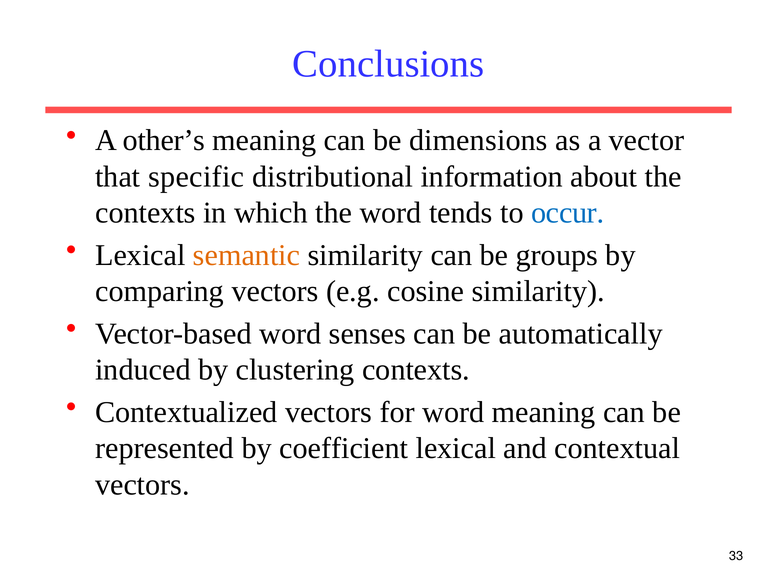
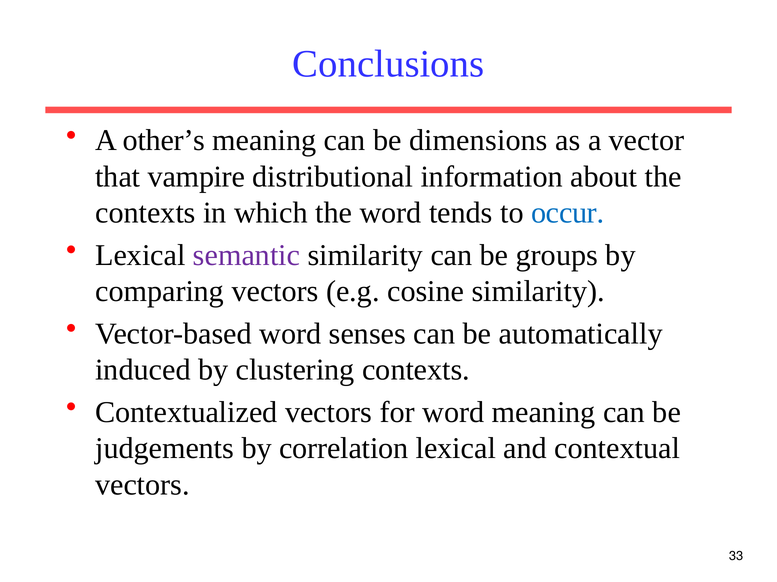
specific: specific -> vampire (196, 177)
semantic colour: orange -> purple (247, 256)
represented: represented -> judgements (165, 449)
coefficient: coefficient -> correlation (344, 449)
